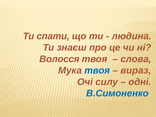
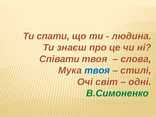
Волосся: Волосся -> Співати (59, 59)
вираз: вираз -> стилі (136, 70)
силу: силу -> світ (107, 82)
В.Симоненко colour: blue -> green (117, 93)
